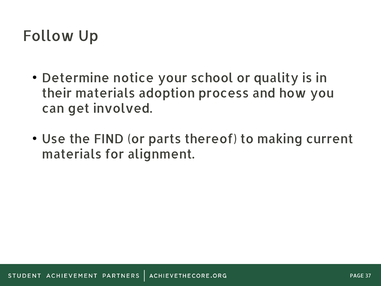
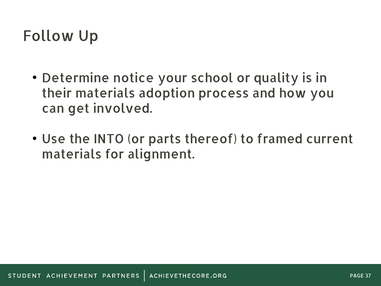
FIND: FIND -> INTO (109, 139)
making: making -> framed (280, 139)
